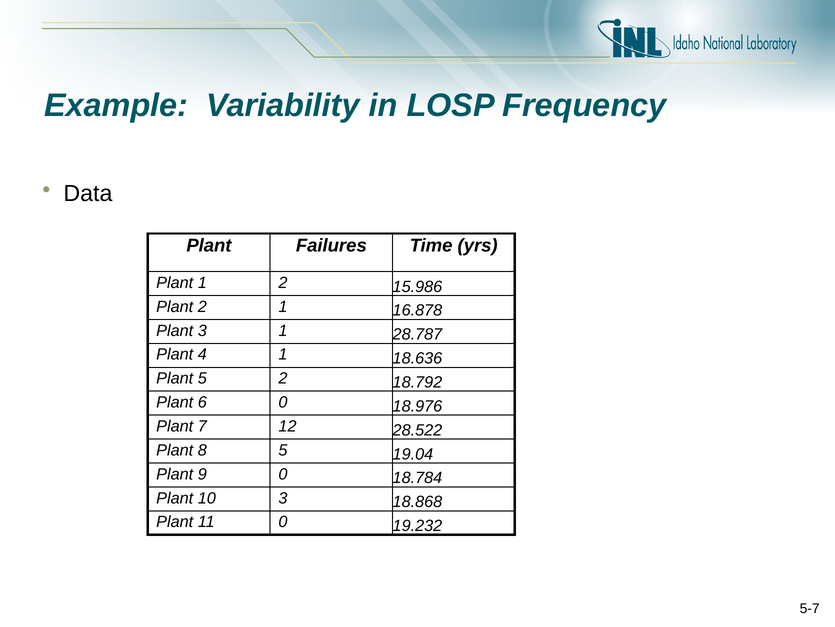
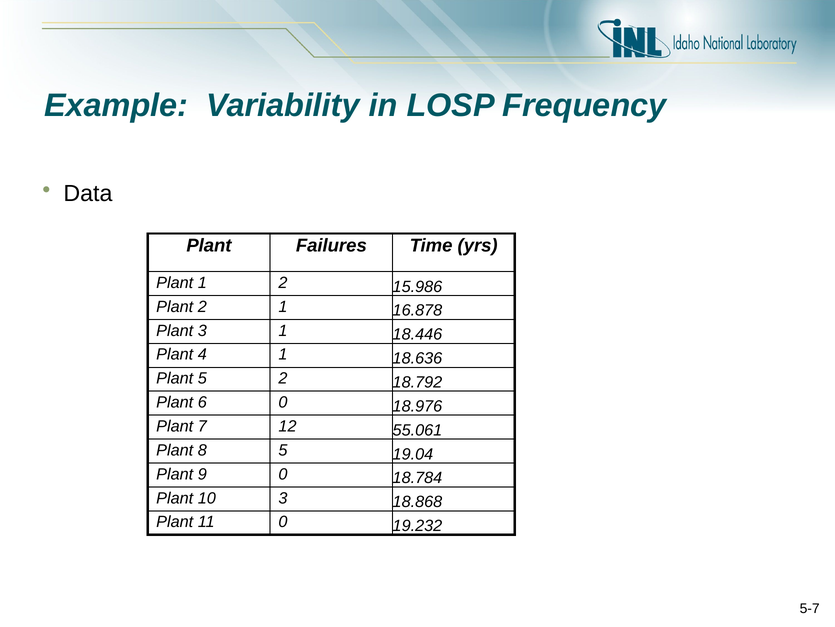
28.787: 28.787 -> 18.446 (417, 334)
28.522: 28.522 -> 55.061 (417, 430)
